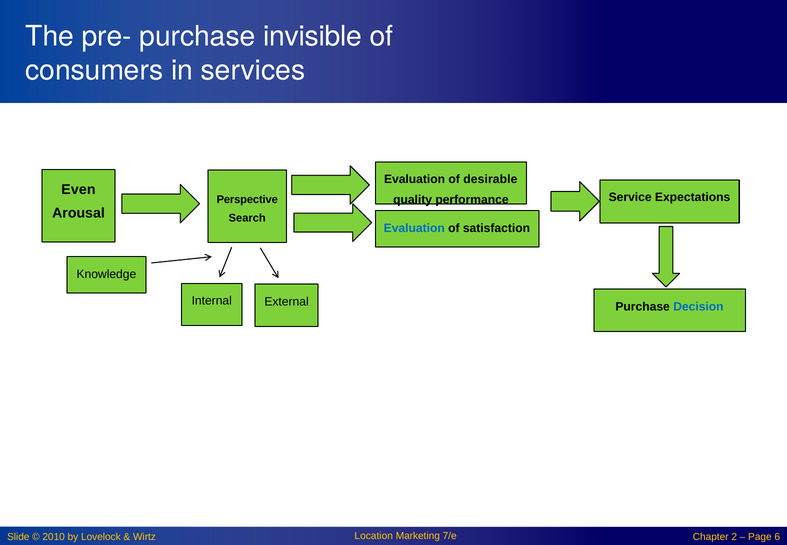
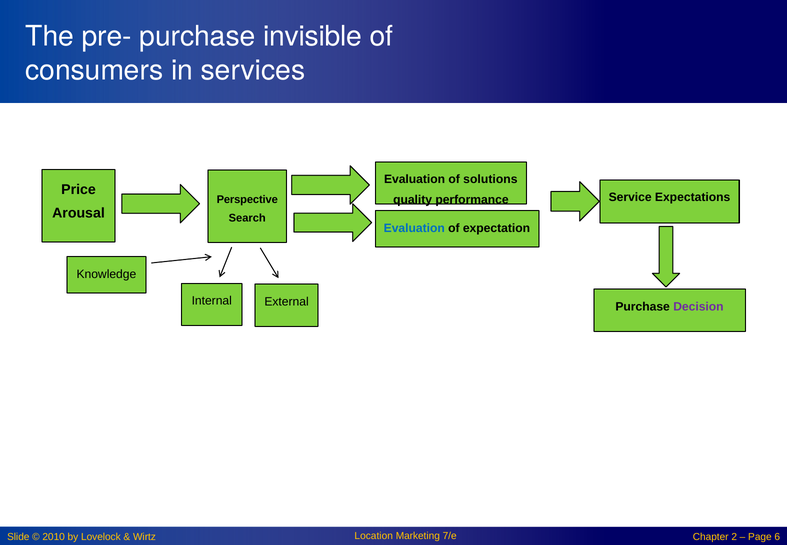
desirable: desirable -> solutions (490, 179)
Even: Even -> Price (78, 189)
satisfaction: satisfaction -> expectation (496, 228)
Decision colour: blue -> purple (698, 307)
